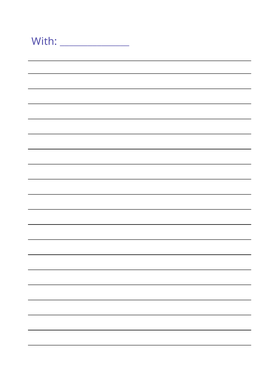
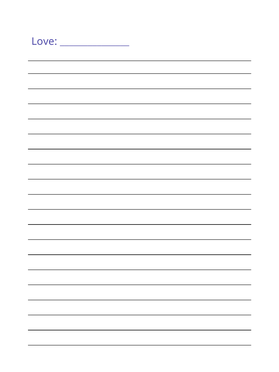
With: With -> Love (44, 42)
